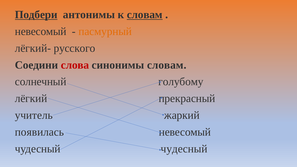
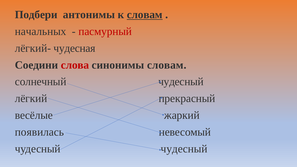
Подбери underline: present -> none (36, 15)
невесомый: невесомый -> начальных (41, 31)
пасмурный colour: orange -> red (105, 31)
русского: русского -> чудесная (75, 48)
солнечный голубому: голубому -> чудесный (181, 82)
учитель: учитель -> весёлые (34, 115)
